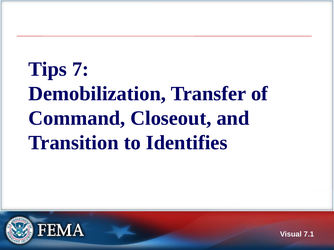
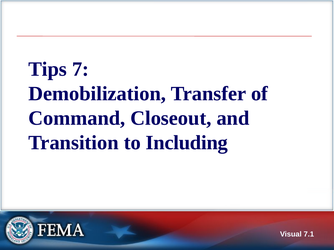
Identifies: Identifies -> Including (187, 143)
